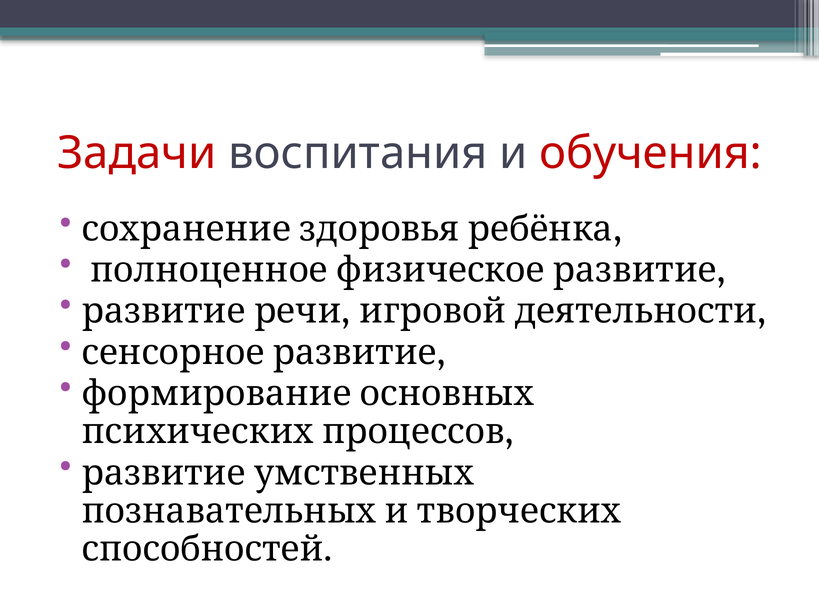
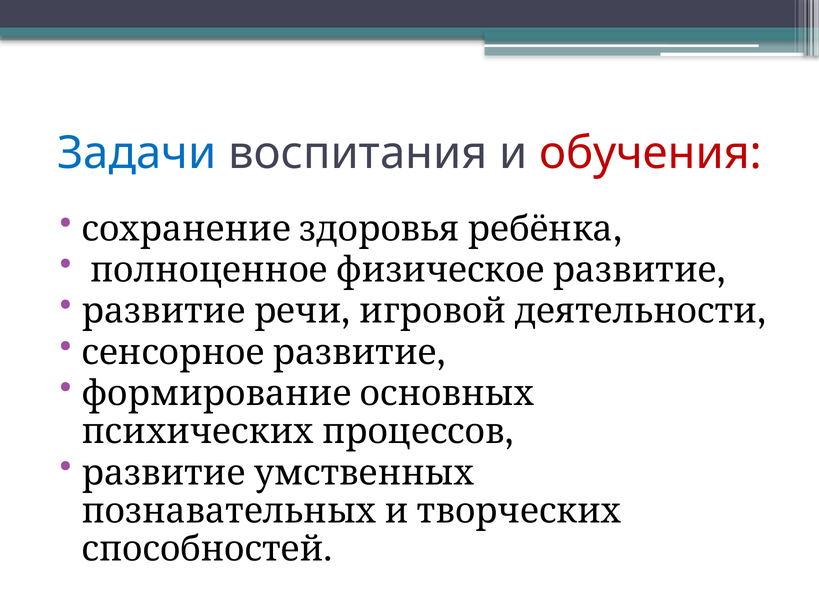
Задачи colour: red -> blue (137, 153)
